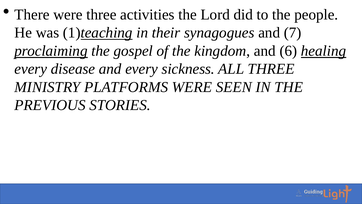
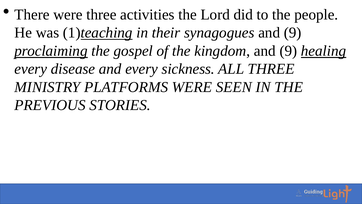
synagogues and 7: 7 -> 9 (293, 33)
kingdom and 6: 6 -> 9 (288, 51)
